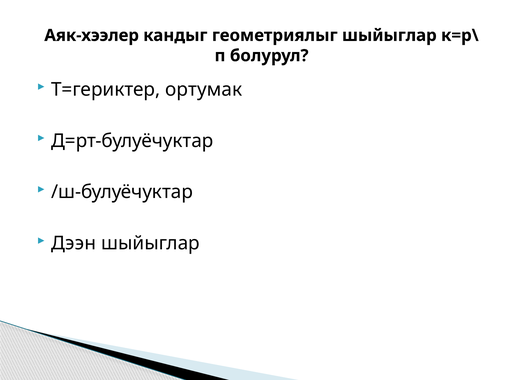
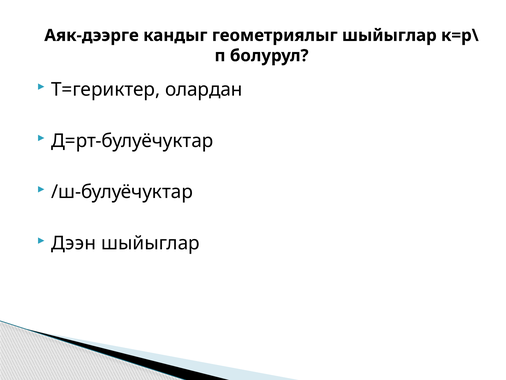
Аяк-хээлер: Аяк-хээлер -> Аяк-дээрге (92, 35)
ортумак: ортумак -> олардан (204, 89)
